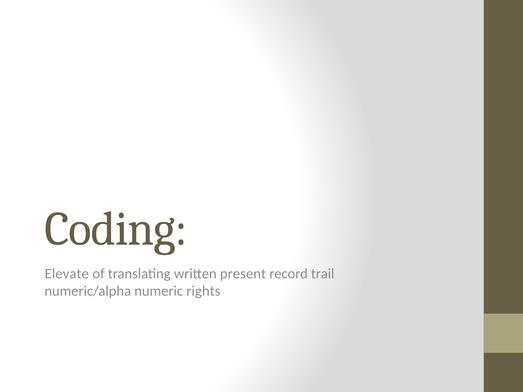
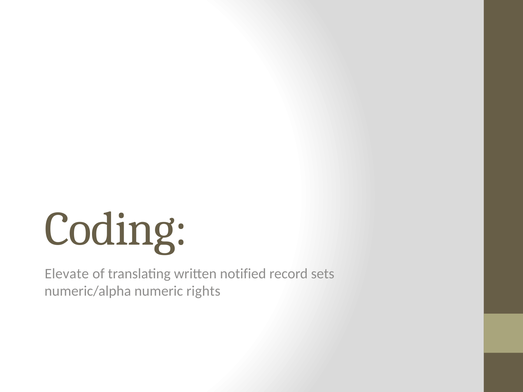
present: present -> notified (243, 274)
trail: trail -> sets (323, 274)
